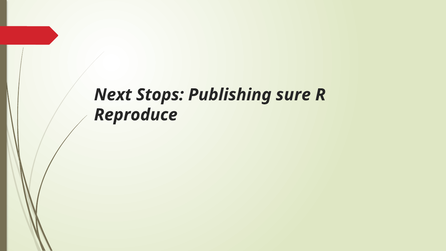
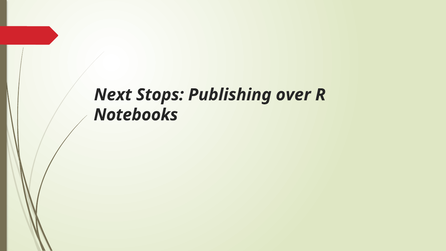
sure: sure -> over (293, 95)
Reproduce: Reproduce -> Notebooks (136, 115)
